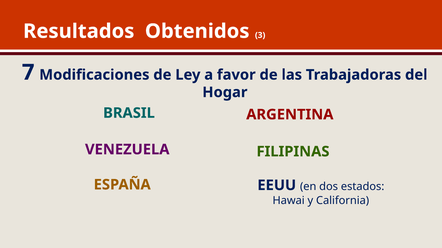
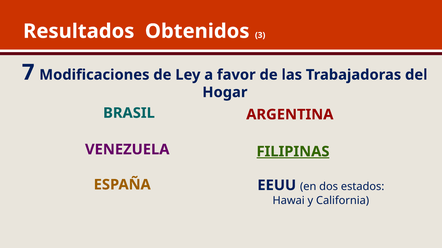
FILIPINAS underline: none -> present (293, 152)
